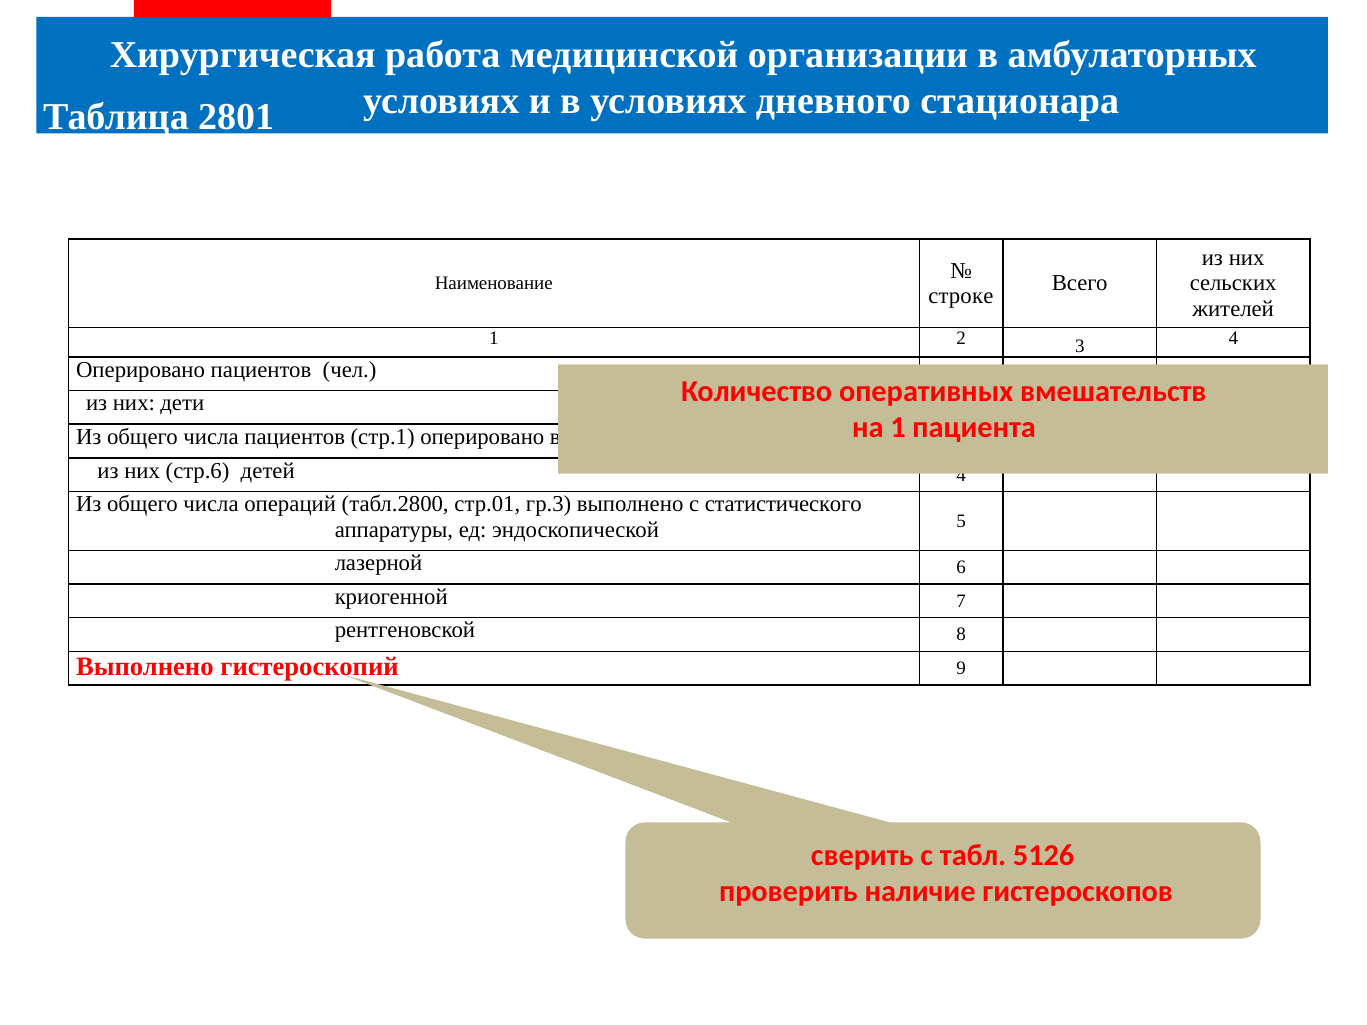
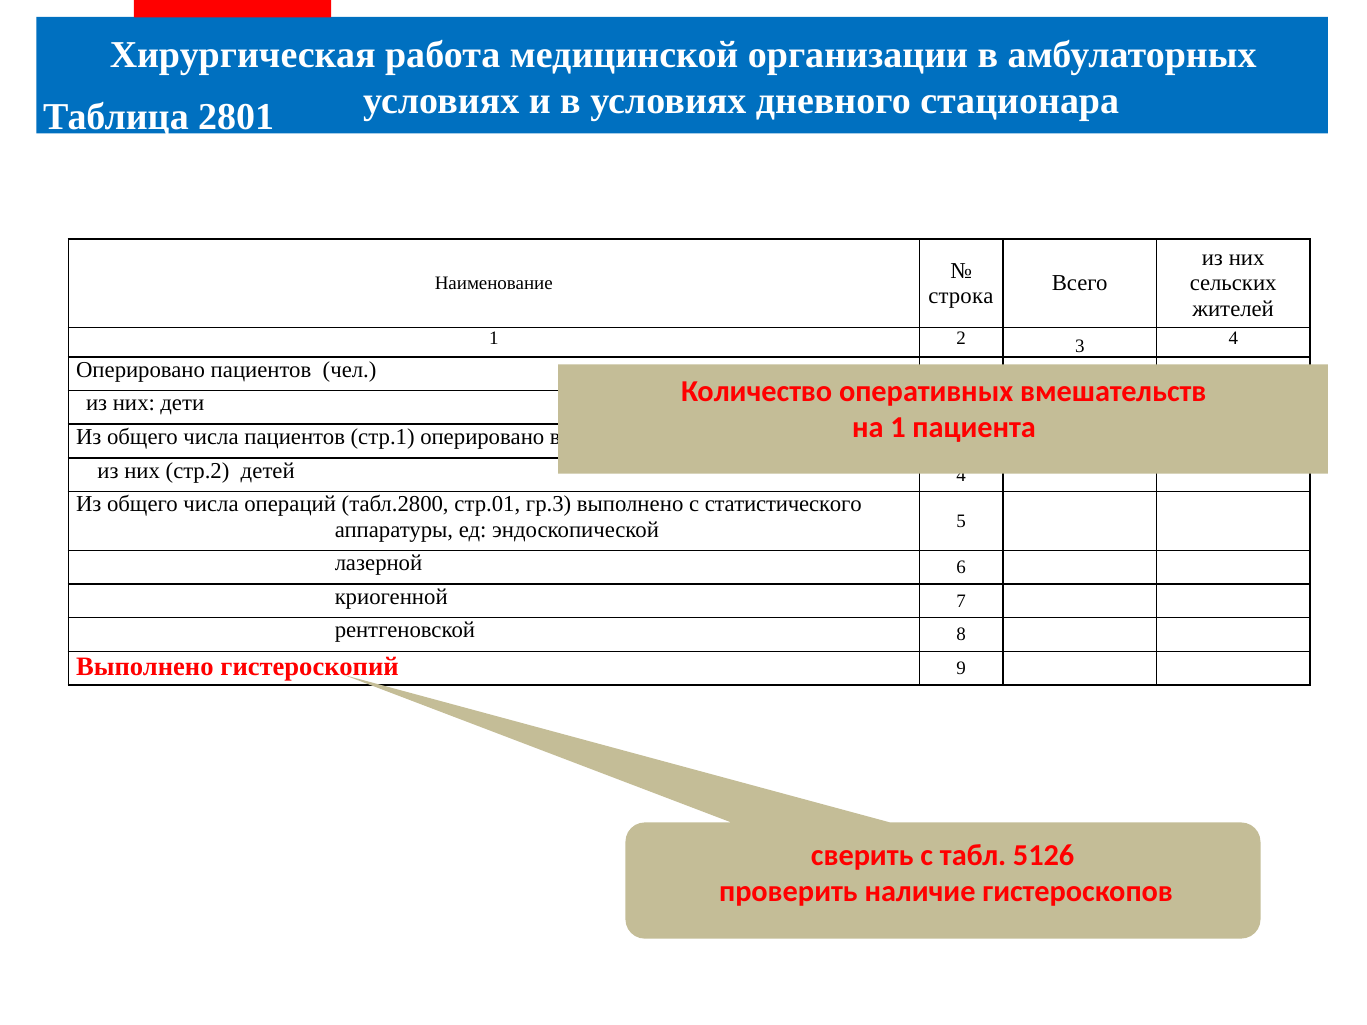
строке: строке -> cтрока (961, 296)
стр.6: стр.6 -> стр.2 (198, 471)
